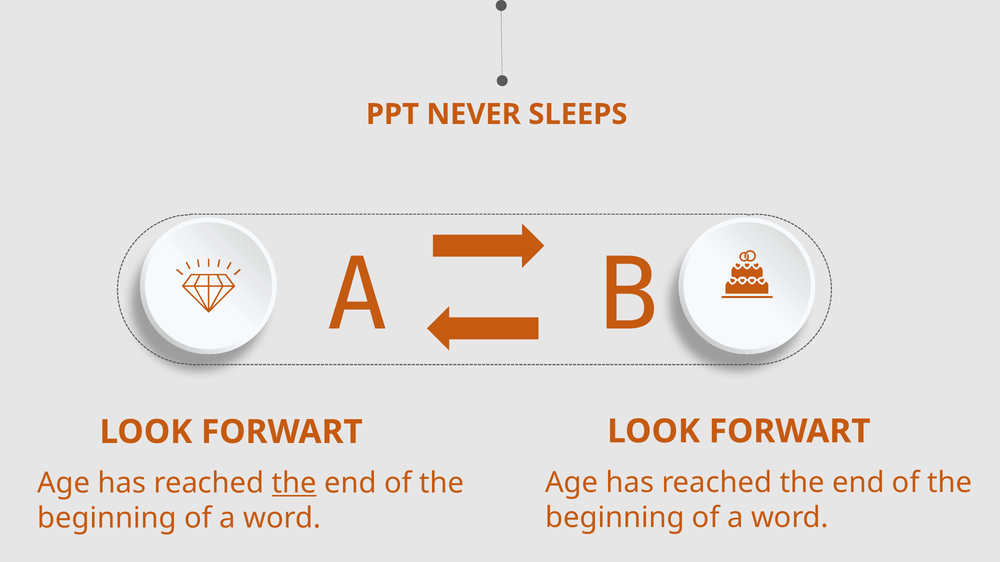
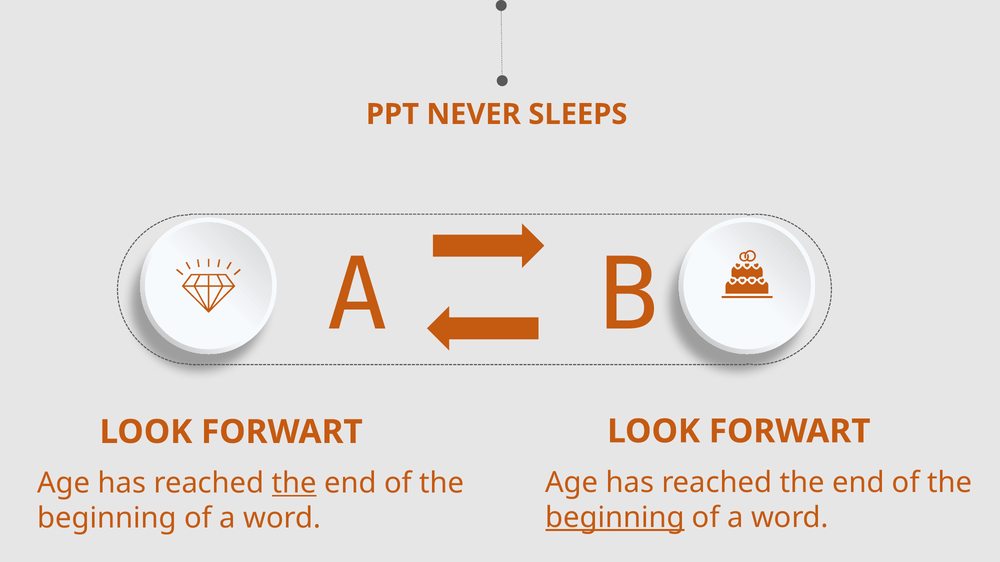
beginning underline: none -> present (615, 518)
